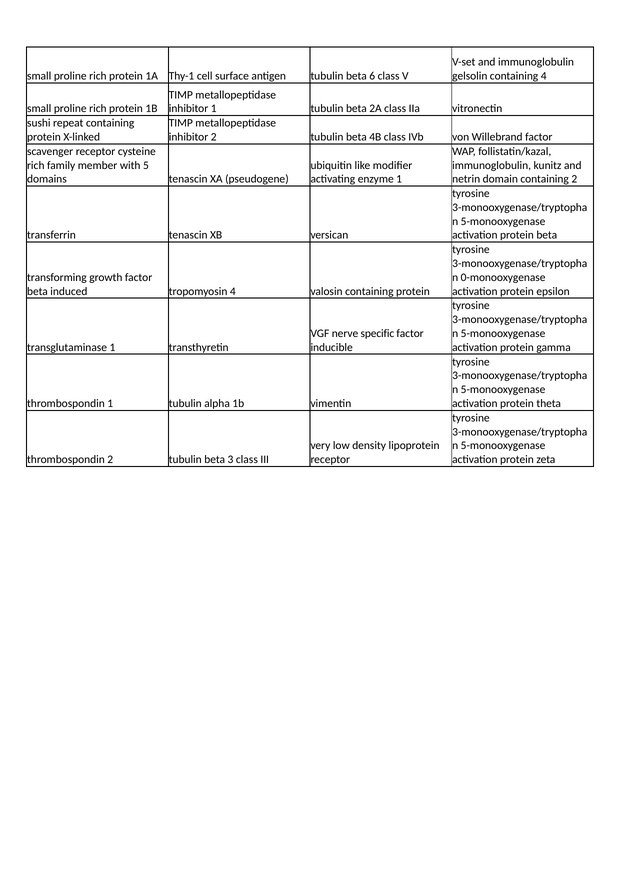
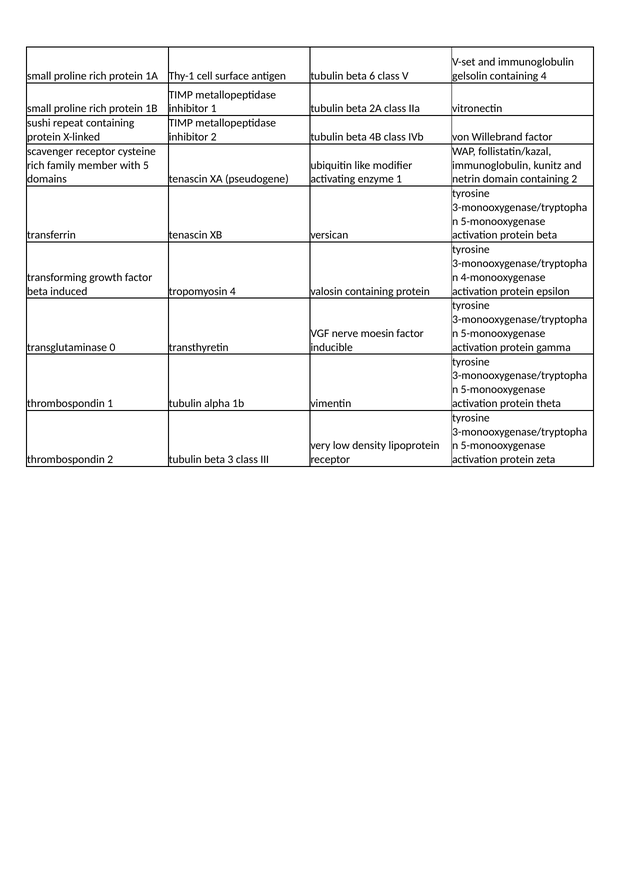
0-monooxygenase: 0-monooxygenase -> 4-monooxygenase (503, 277)
specific: specific -> moesin (377, 333)
transglutaminase 1: 1 -> 0 (112, 347)
